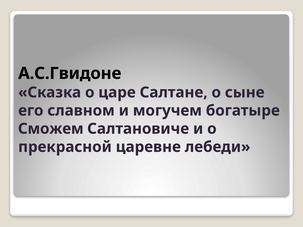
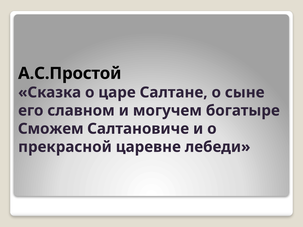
А.С.Гвидоне: А.С.Гвидоне -> А.С.Простой (70, 73)
